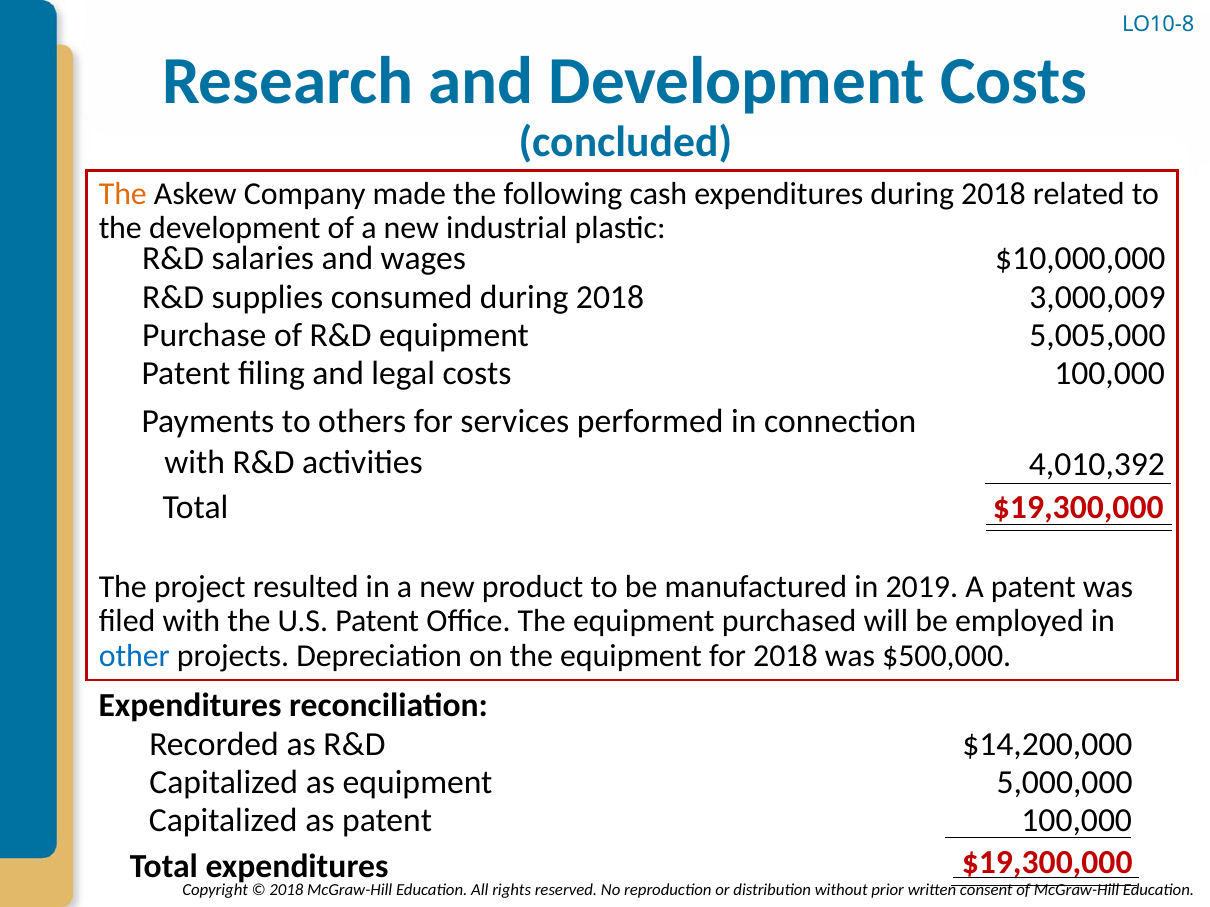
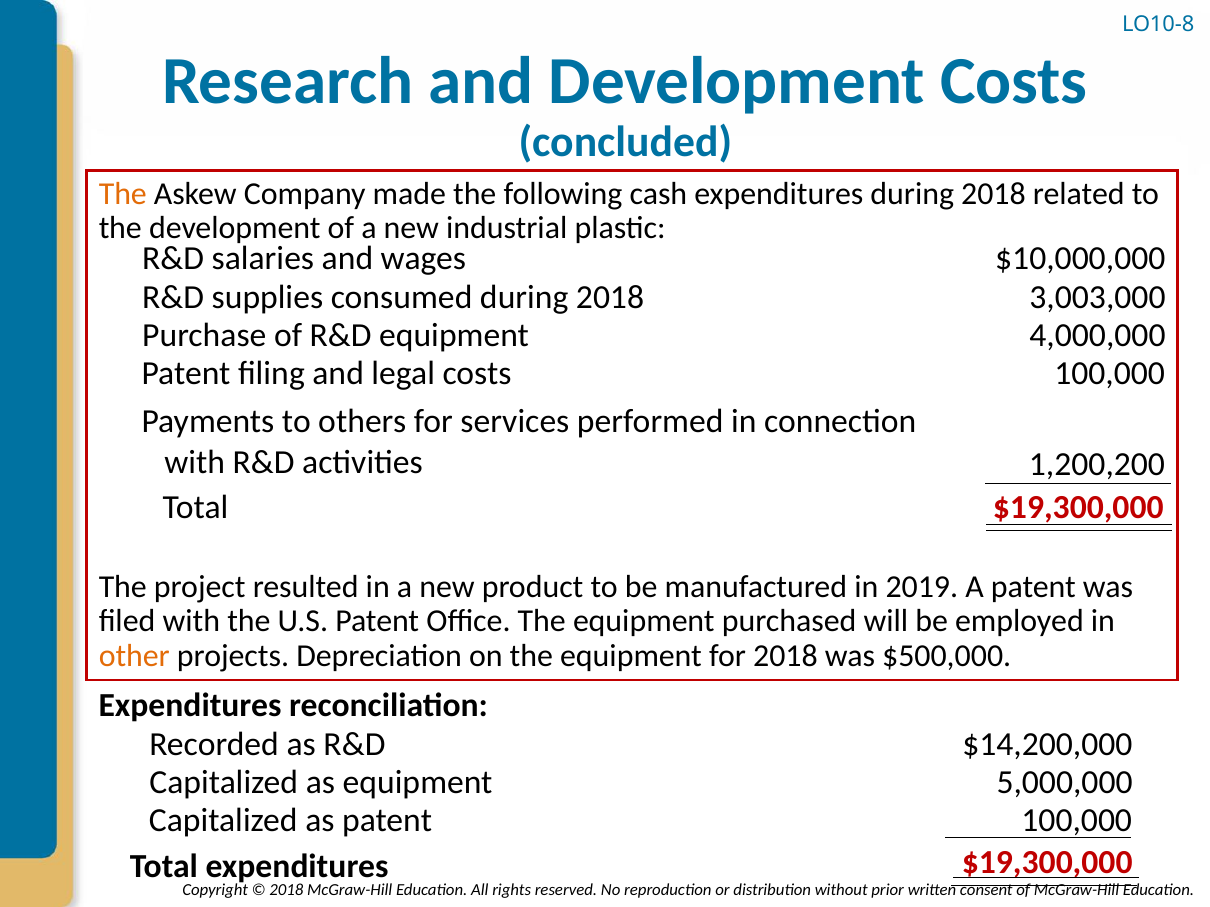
3,000,009: 3,000,009 -> 3,003,000 (1097, 298)
5,005,000: 5,005,000 -> 4,000,000 (1097, 336)
4,010,392: 4,010,392 -> 1,200,200 (1097, 465)
other colour: blue -> orange (134, 656)
